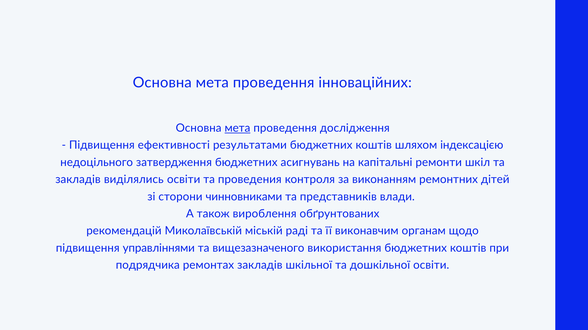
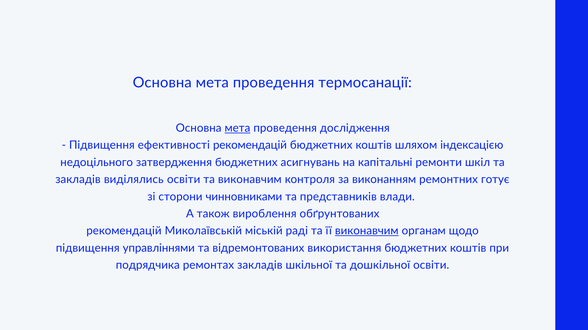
інноваційних: інноваційних -> термосанації (365, 83)
ефективності результатами: результатами -> рекомендацій (250, 146)
та проведения: проведения -> виконавчим (250, 180)
дітей: дітей -> готує (495, 180)
виконавчим underline: none -> present (367, 231)
вищезазначеного: вищезазначеного -> відремонтованих (258, 248)
